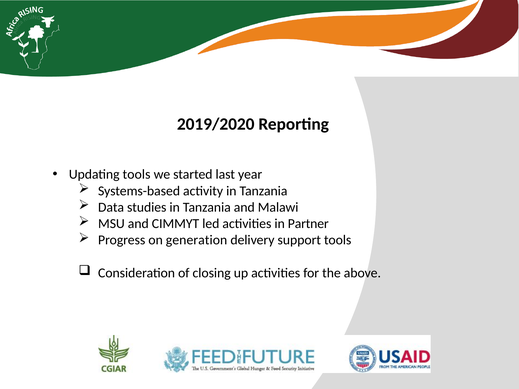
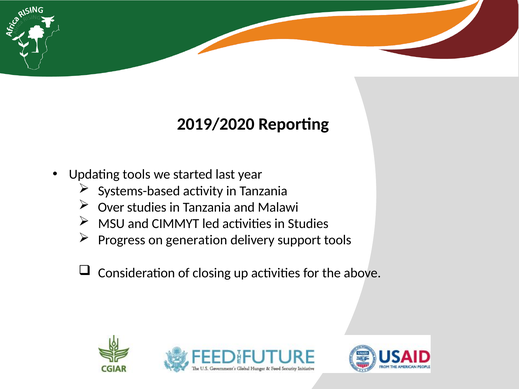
Data: Data -> Over (111, 207)
in Partner: Partner -> Studies (308, 224)
